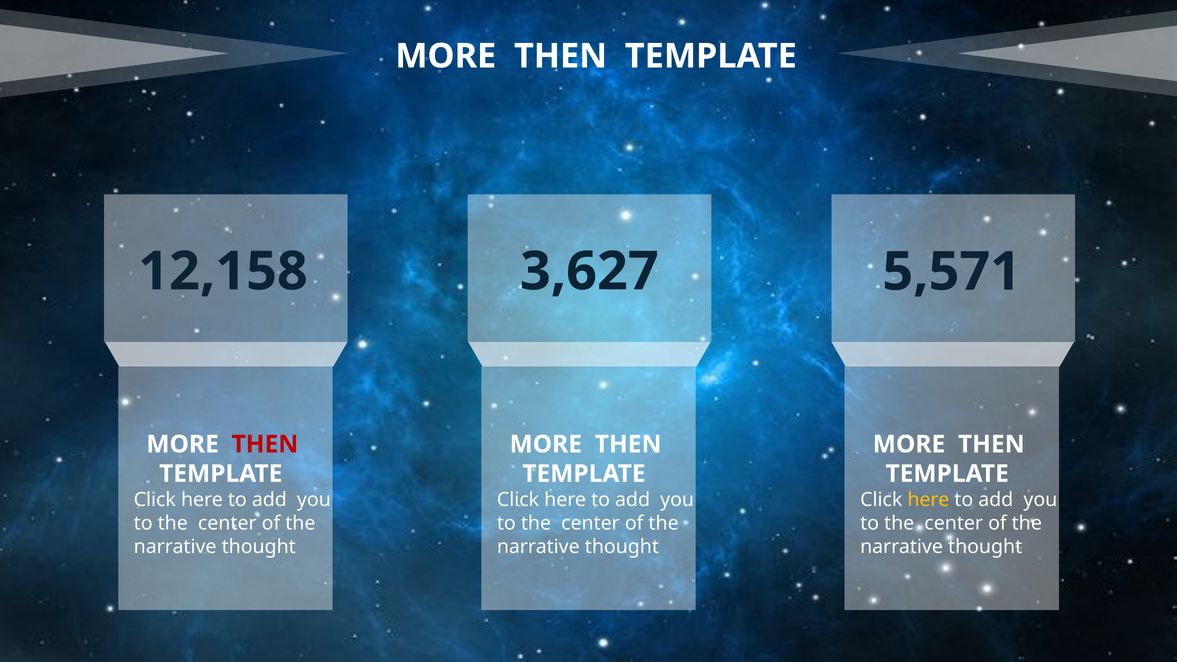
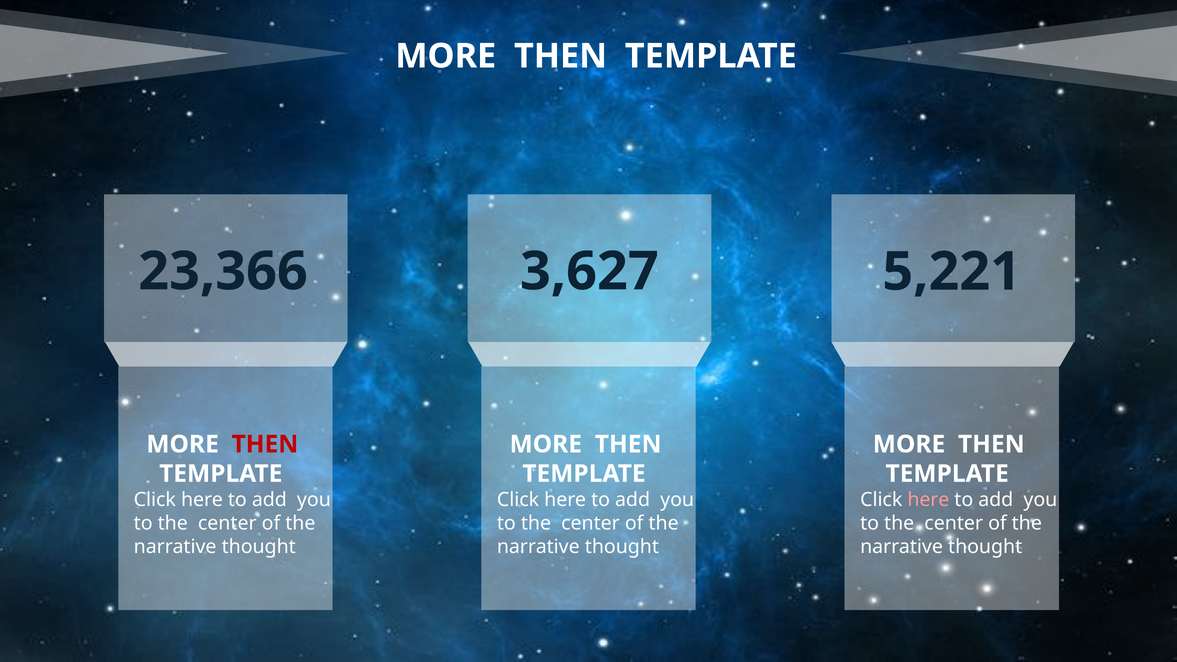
12,158: 12,158 -> 23,366 (223, 272)
5,571: 5,571 -> 5,221 (952, 272)
here colour: yellow -> pink (928, 500)
